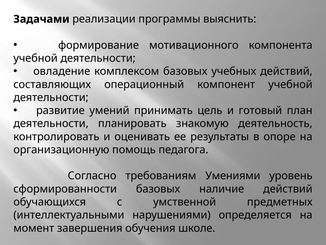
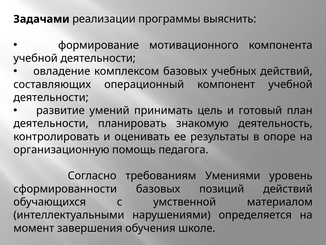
наличие: наличие -> позиций (222, 189)
предметных: предметных -> материалом (280, 202)
